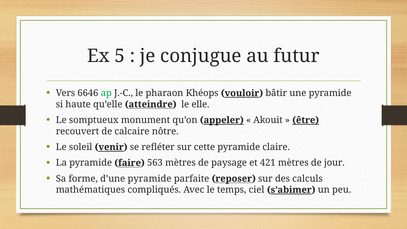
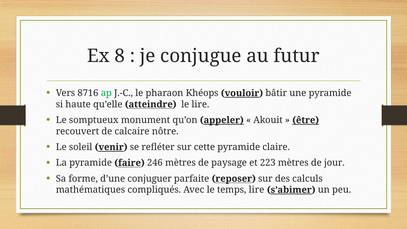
5: 5 -> 8 (120, 56)
6646: 6646 -> 8716 (88, 93)
le elle: elle -> lire (200, 104)
563: 563 -> 246 (155, 163)
421: 421 -> 223 (268, 163)
d’une pyramide: pyramide -> conjuguer (150, 179)
temps ciel: ciel -> lire (257, 190)
